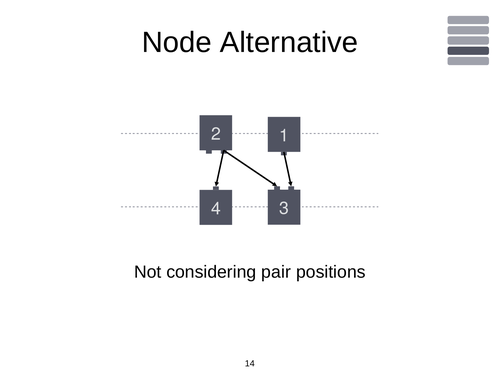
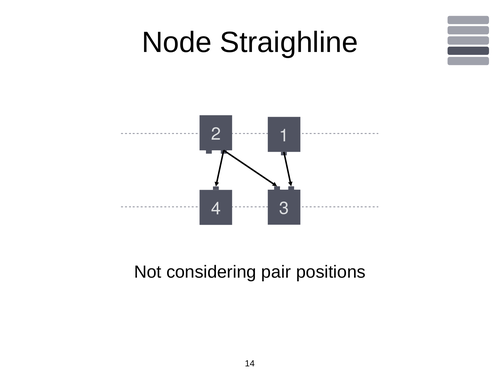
Alternative: Alternative -> Straighline (289, 43)
